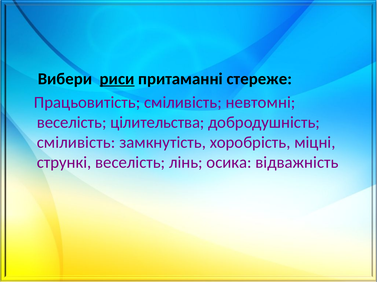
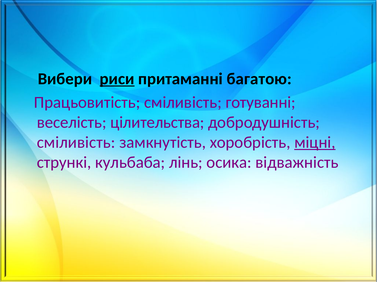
стереже: стереже -> багатою (259, 79)
невтомні: невтомні -> готуванні (261, 103)
міцні underline: none -> present (315, 143)
стрункі веселість: веселість -> кульбаба (130, 163)
